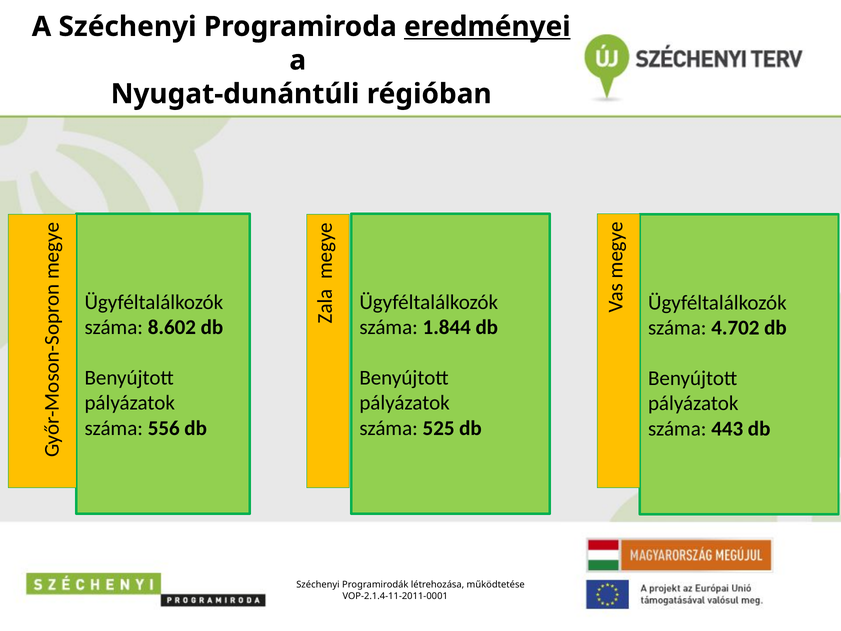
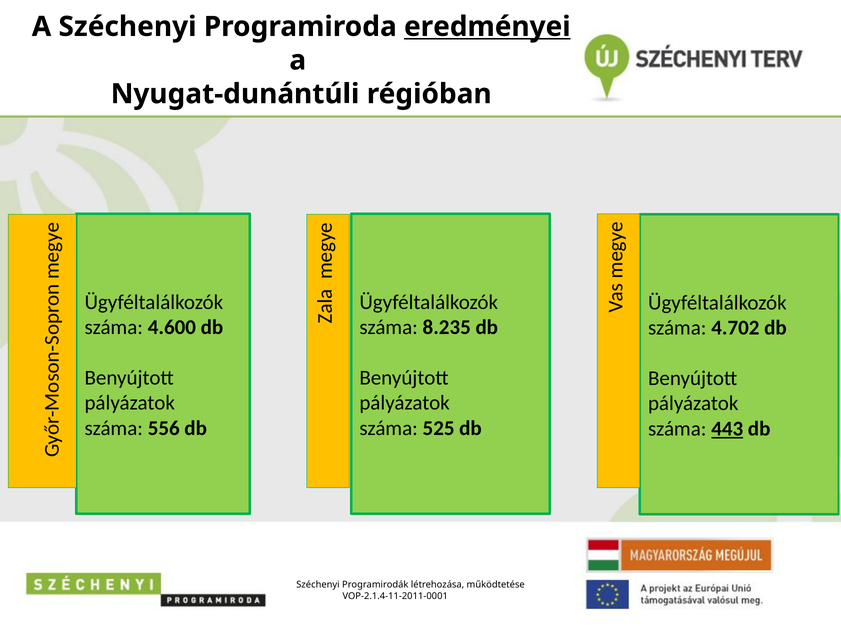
8.602: 8.602 -> 4.600 (172, 327)
1.844: 1.844 -> 8.235 (447, 327)
443 underline: none -> present (727, 429)
